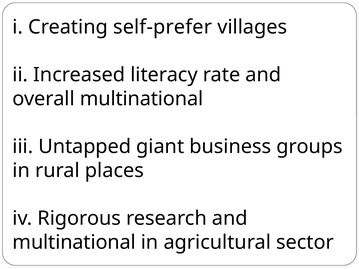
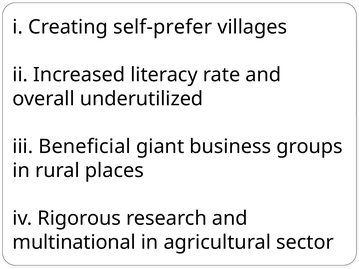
overall multinational: multinational -> underutilized (142, 99)
Untapped: Untapped -> Beneficial (85, 147)
